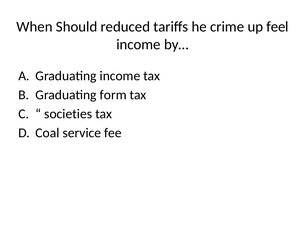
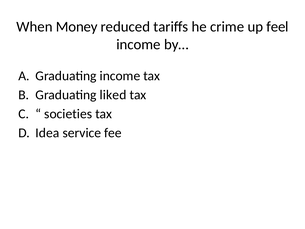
Should: Should -> Money (77, 27)
form: form -> liked (113, 95)
Coal: Coal -> Idea (47, 133)
